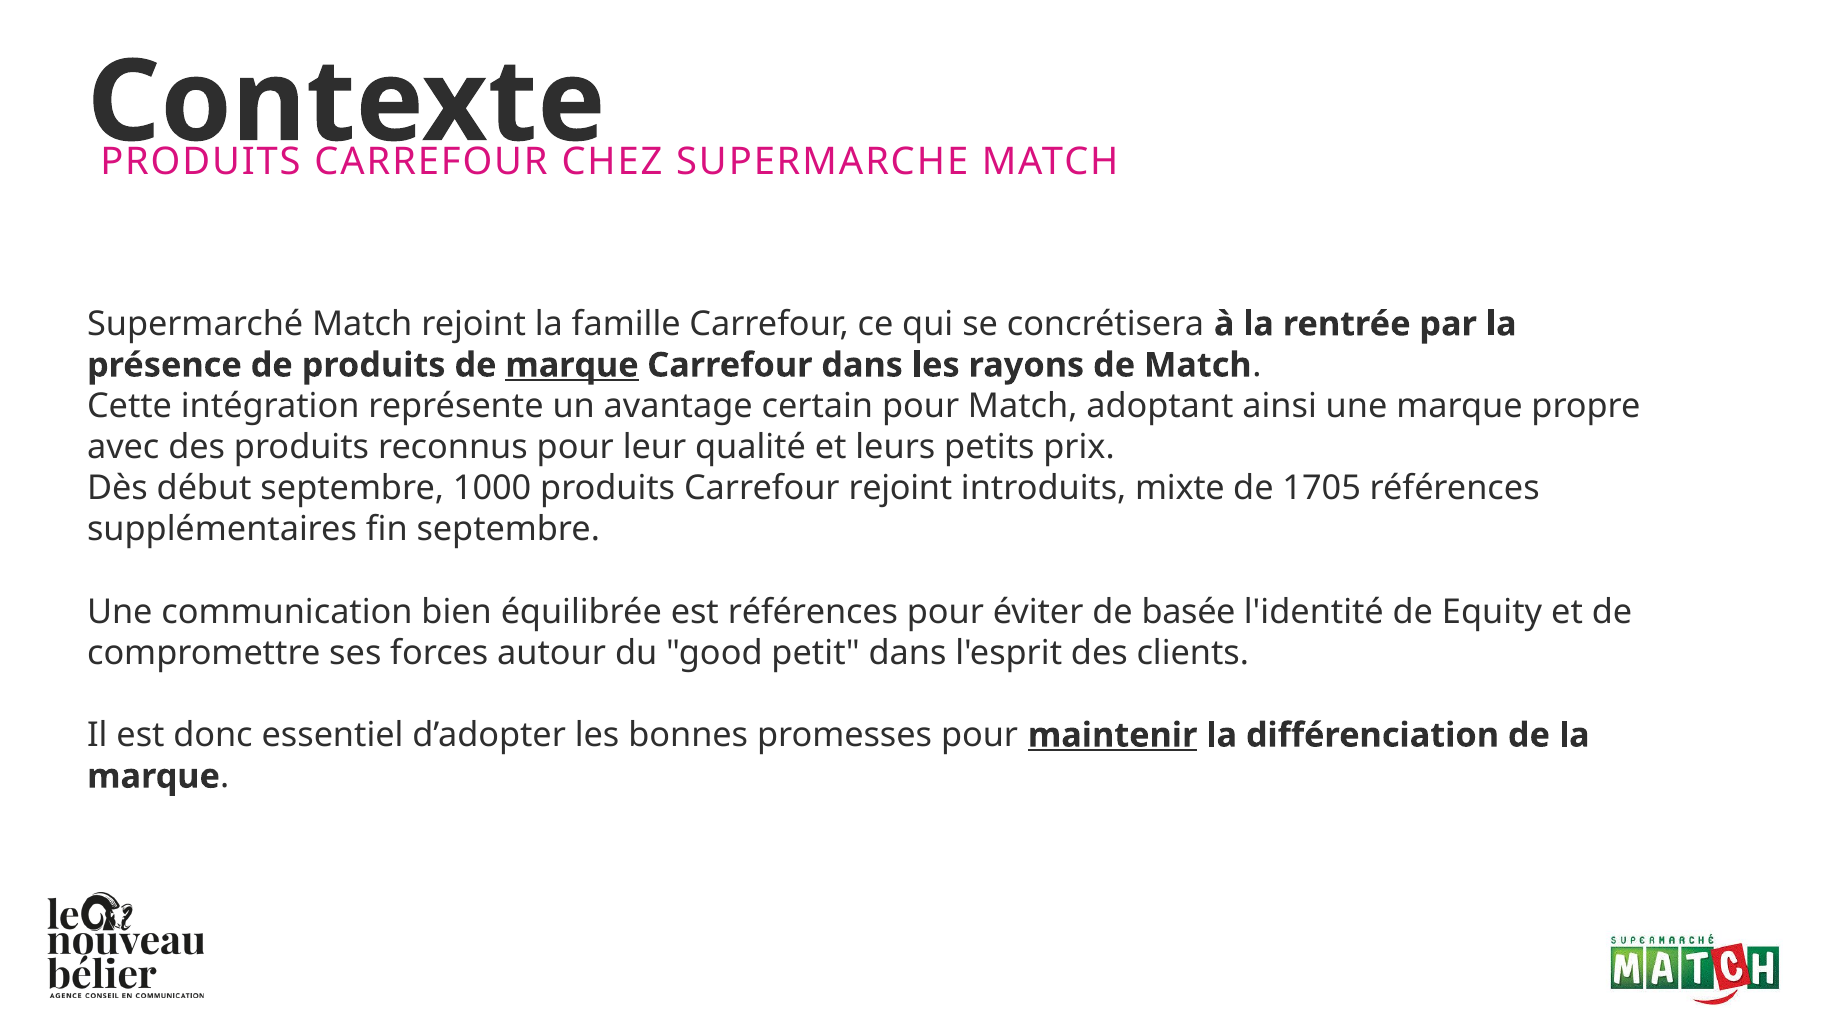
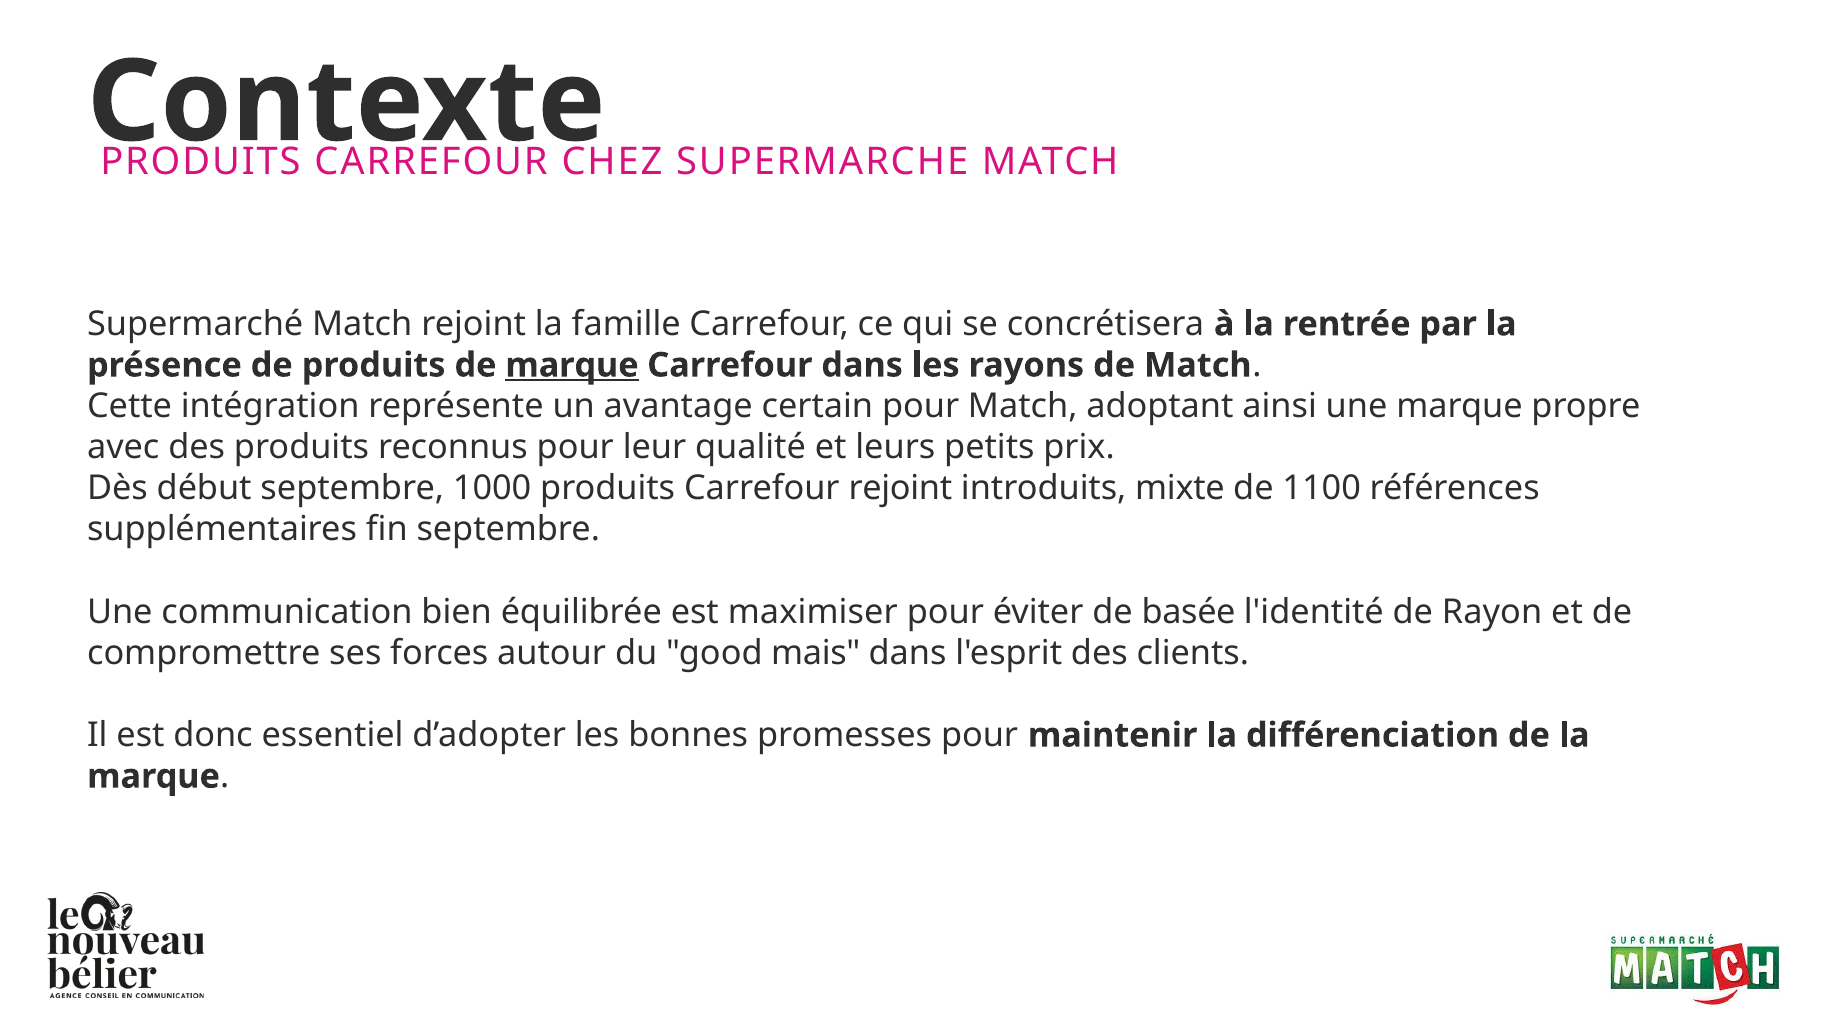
1705: 1705 -> 1100 (1322, 489)
est références: références -> maximiser (813, 612)
Equity: Equity -> Rayon (1492, 612)
petit: petit -> mais (816, 653)
maintenir underline: present -> none (1113, 735)
